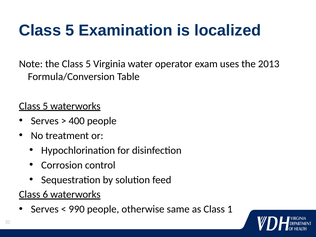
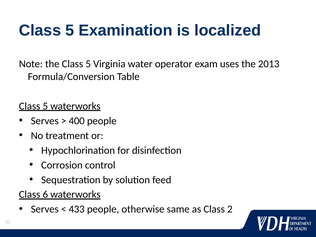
990: 990 -> 433 (77, 209)
1: 1 -> 2 (230, 209)
